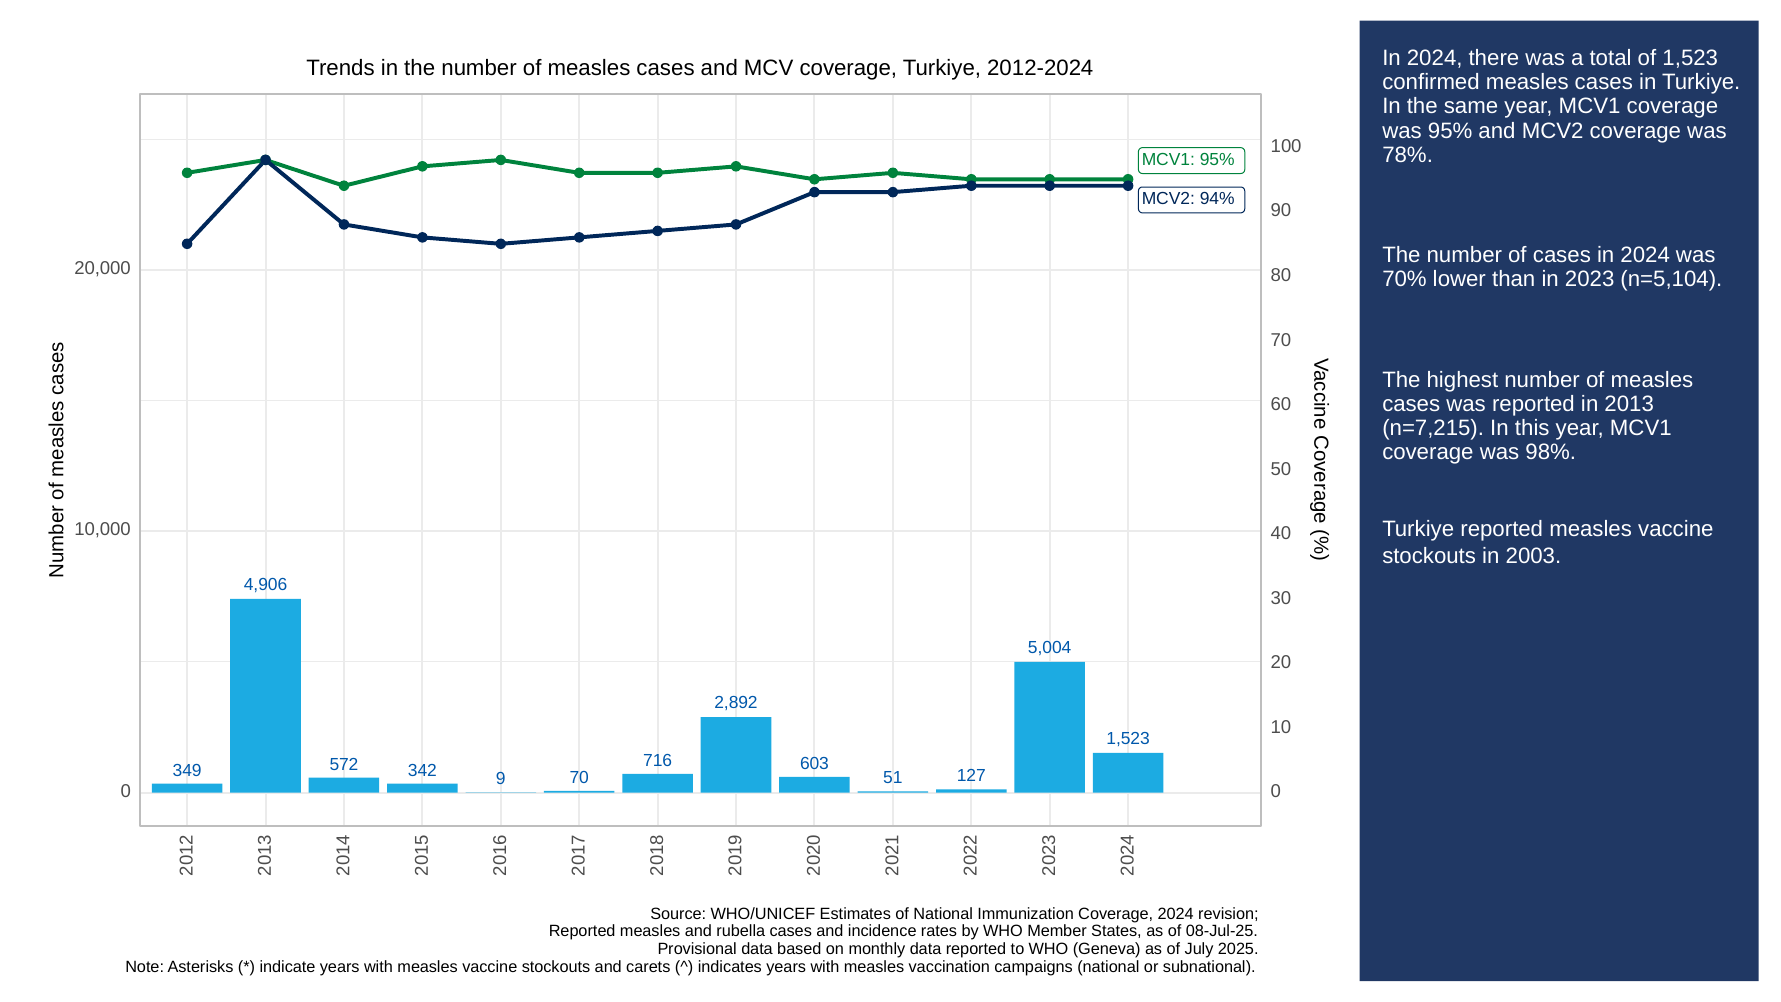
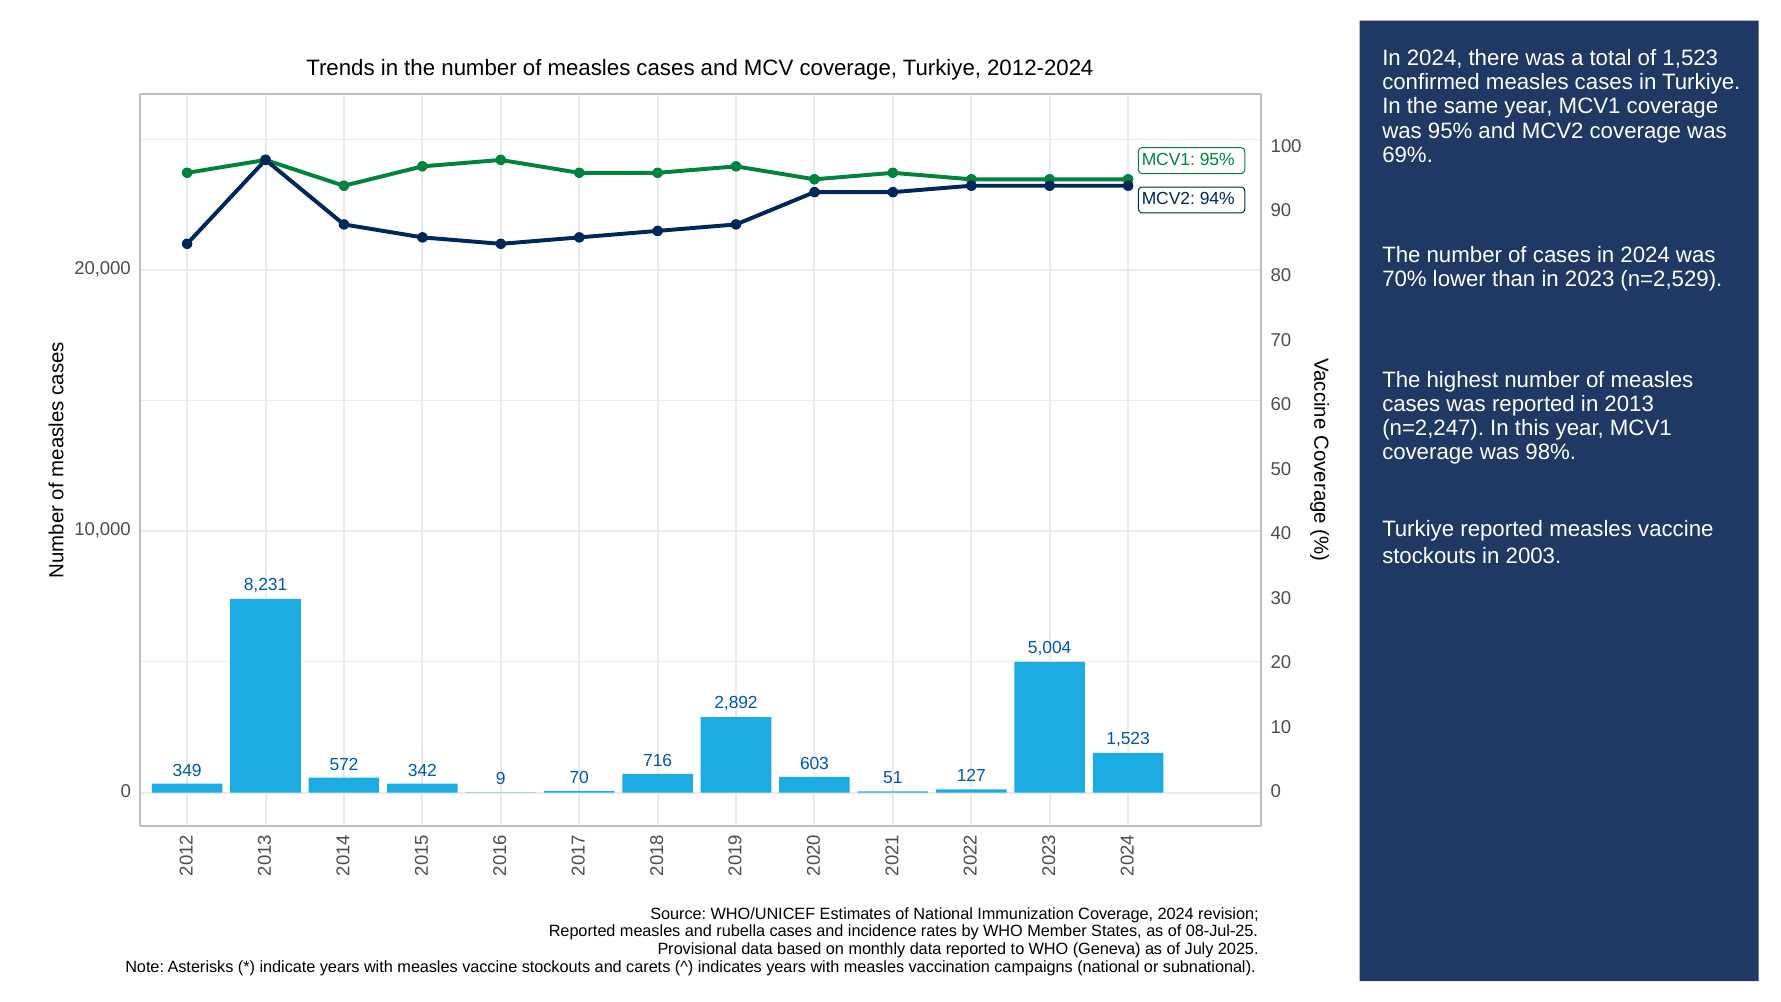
78%: 78% -> 69% (1408, 155)
n=5,104: n=5,104 -> n=2,529 (1671, 279)
n=7,215: n=7,215 -> n=2,247 (1433, 428)
4,906: 4,906 -> 8,231 (266, 585)
